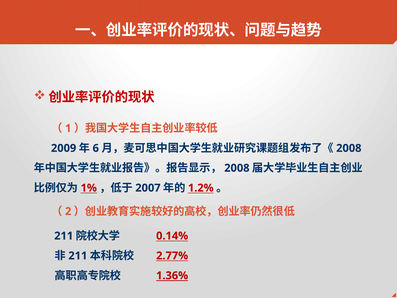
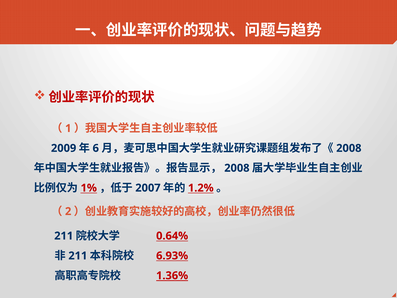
0.14%: 0.14% -> 0.64% (172, 236)
2.77%: 2.77% -> 6.93% (172, 256)
